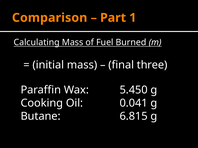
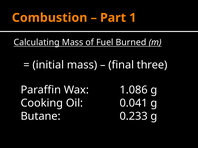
Comparison: Comparison -> Combustion (50, 18)
5.450: 5.450 -> 1.086 (134, 90)
6.815: 6.815 -> 0.233 (134, 117)
